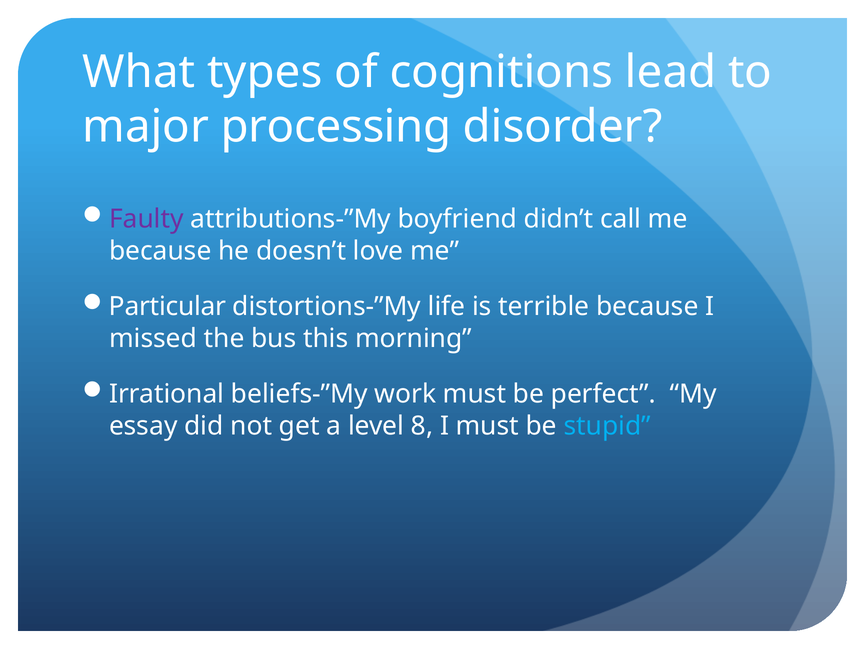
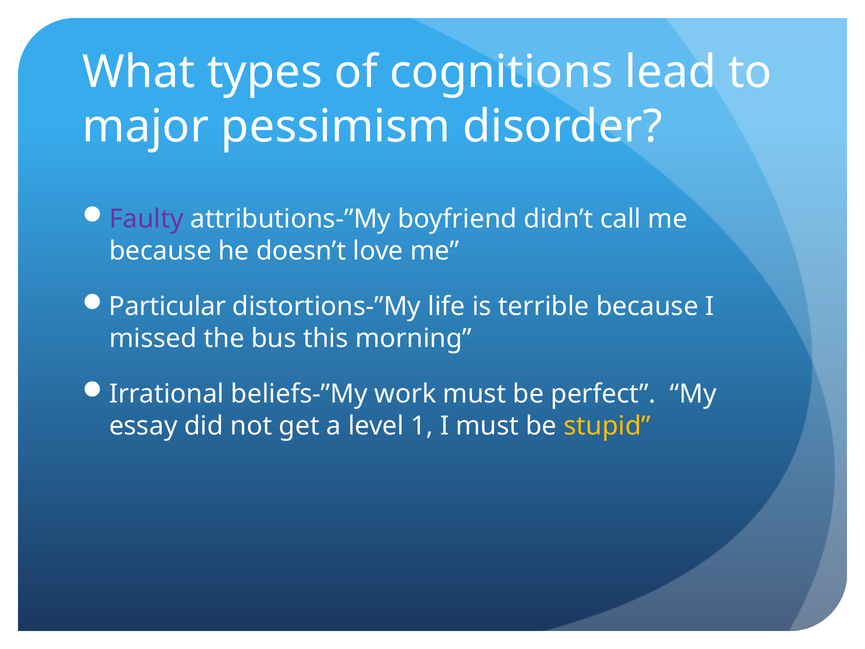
processing: processing -> pessimism (336, 127)
8: 8 -> 1 (422, 426)
stupid colour: light blue -> yellow (607, 426)
